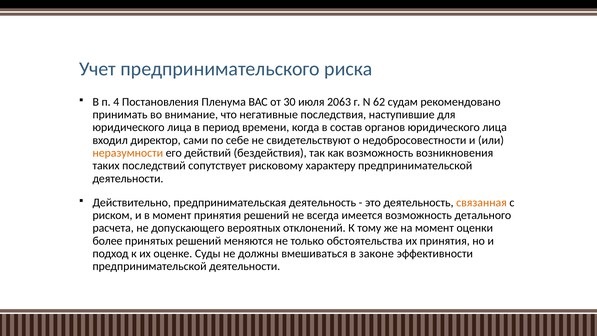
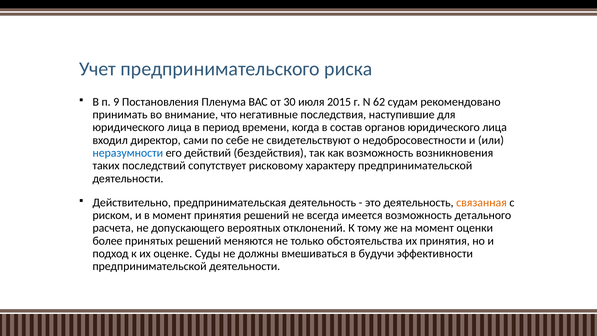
4: 4 -> 9 (116, 102)
2063: 2063 -> 2015 (339, 102)
неразумности colour: orange -> blue (128, 153)
законе: законе -> будучи (376, 253)
